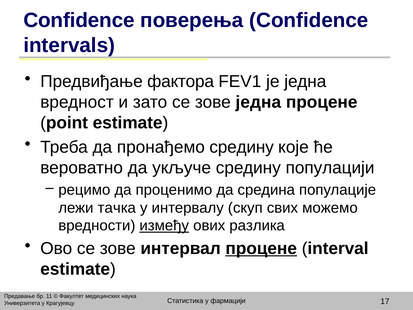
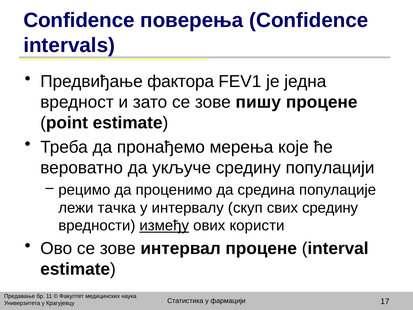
зове једна: једна -> пишу (258, 102)
пронађемо средину: средину -> мерења (242, 147)
свих можемо: можемо -> средину (330, 208)
разлика: разлика -> користи (257, 225)
процене underline: present -> none (261, 248)
